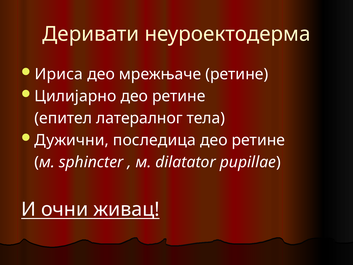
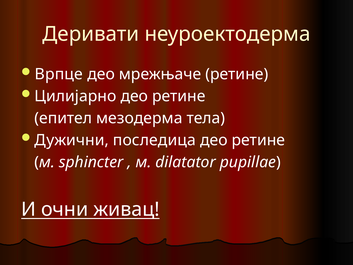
Ириса: Ириса -> Врпце (59, 74)
латералног: латералног -> мезодерма (139, 118)
